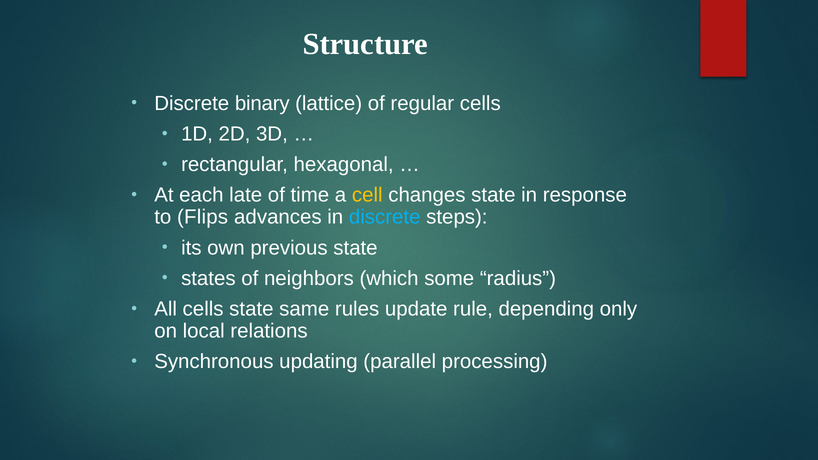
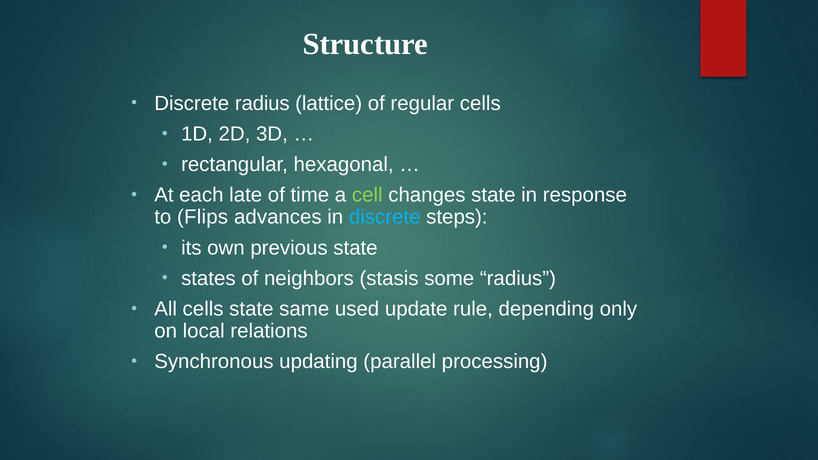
Discrete binary: binary -> radius (262, 103)
cell colour: yellow -> light green (367, 195)
which: which -> stasis (389, 278)
rules: rules -> used (357, 309)
